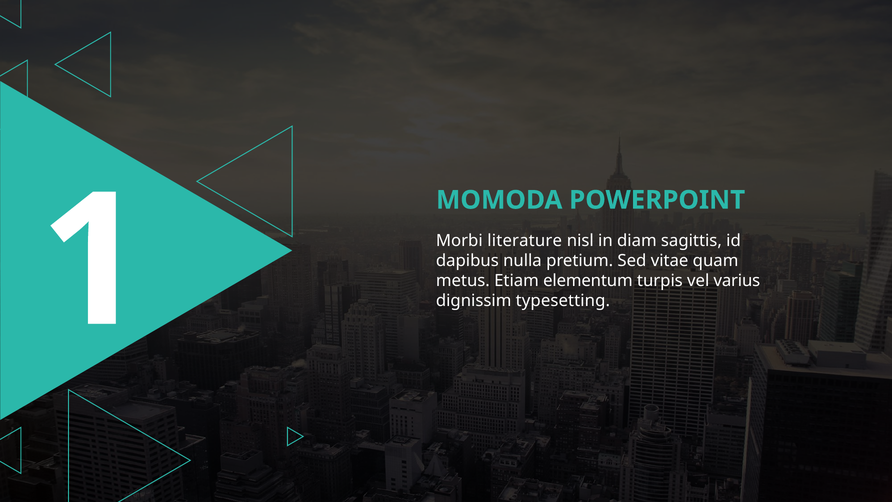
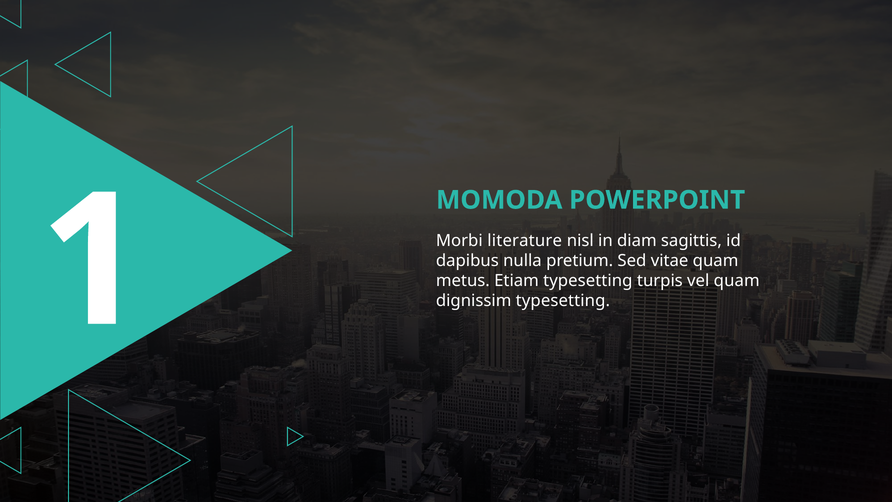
Etiam elementum: elementum -> typesetting (588, 281)
vel varius: varius -> quam (737, 281)
